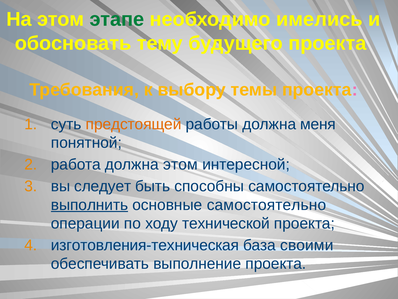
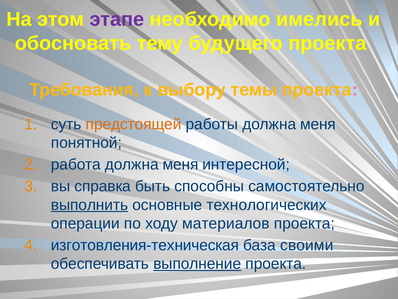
этапе colour: green -> purple (117, 19)
работа должна этом: этом -> меня (181, 164)
следует: следует -> справка (103, 186)
основные самостоятельно: самостоятельно -> технологических (267, 205)
технической: технической -> материалов (226, 223)
выполнение underline: none -> present (197, 263)
